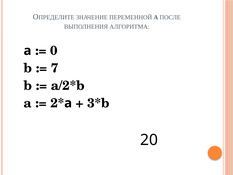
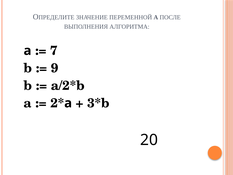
0: 0 -> 7 (54, 51)
7: 7 -> 9 (55, 68)
